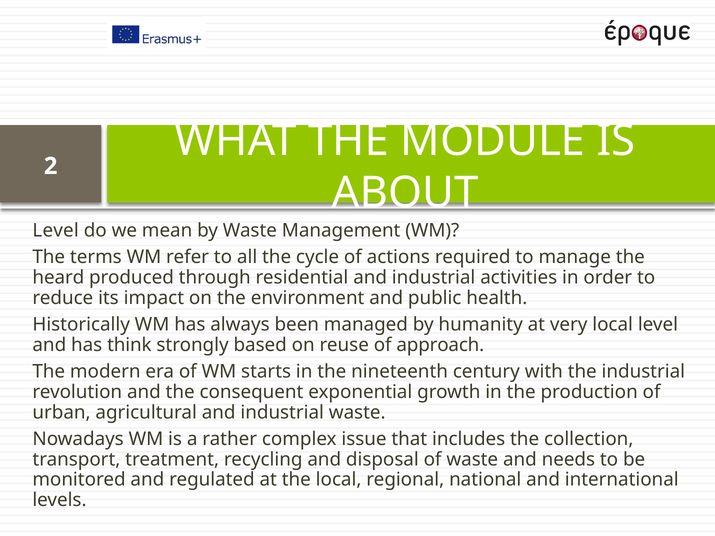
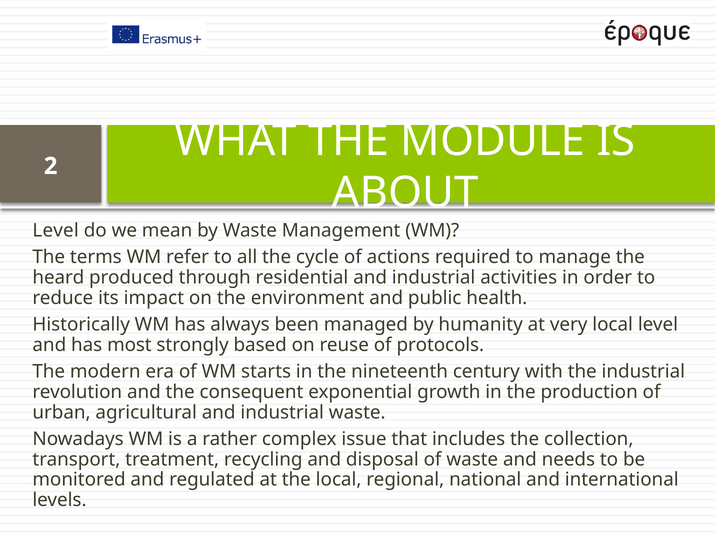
think: think -> most (129, 345)
approach: approach -> protocols (440, 345)
